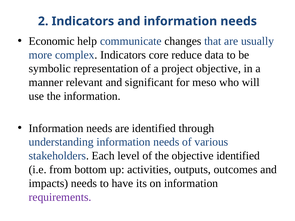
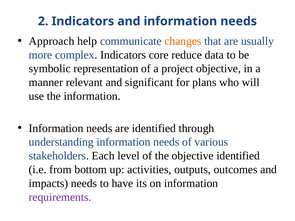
Economic: Economic -> Approach (52, 41)
changes colour: black -> orange (183, 41)
meso: meso -> plans (204, 82)
